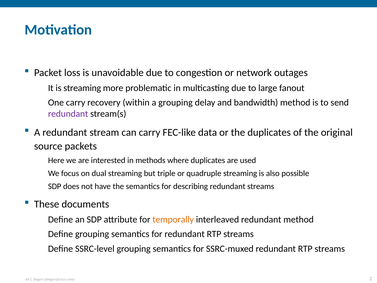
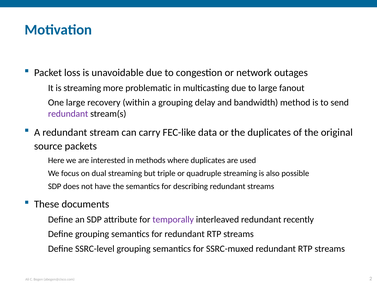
One carry: carry -> large (76, 102)
temporally colour: orange -> purple (173, 219)
redundant method: method -> recently (299, 219)
